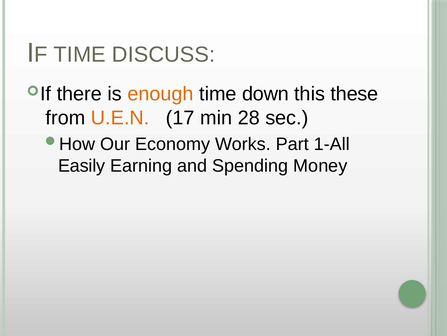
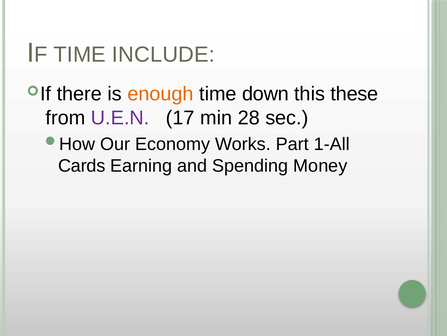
DISCUSS: DISCUSS -> INCLUDE (163, 54)
U.E.N colour: orange -> purple (120, 118)
Easily: Easily -> Cards (82, 165)
